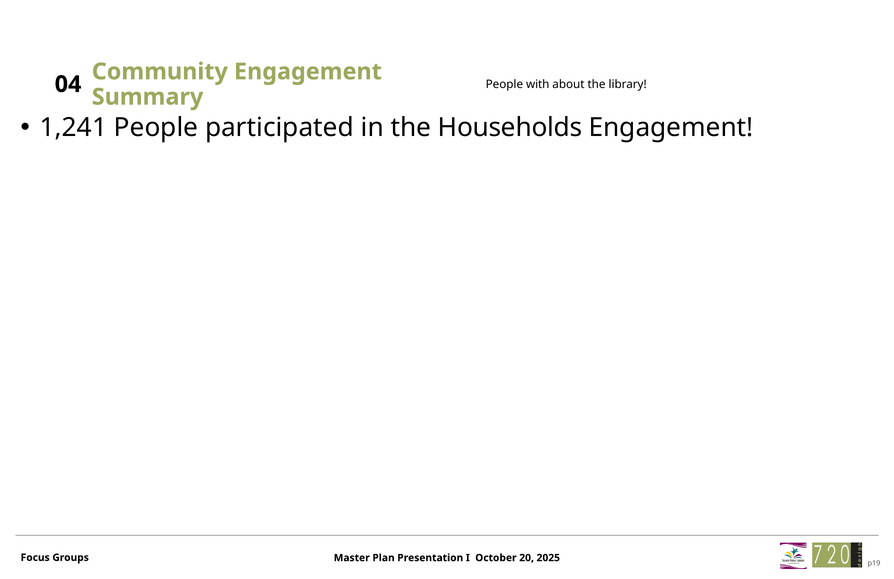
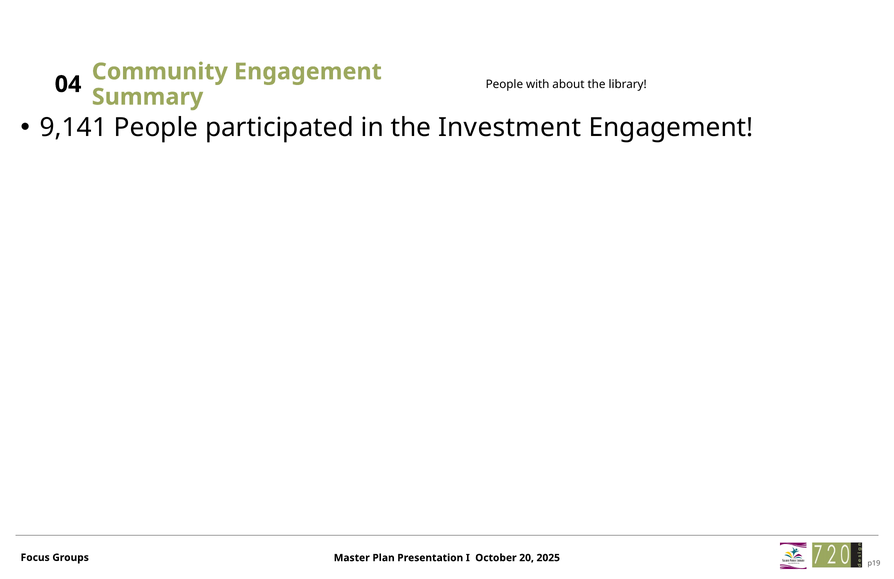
1,241: 1,241 -> 9,141 (73, 127)
Households: Households -> Investment (510, 127)
